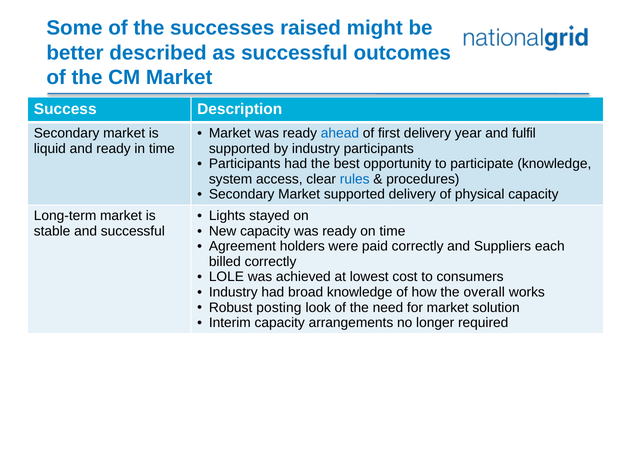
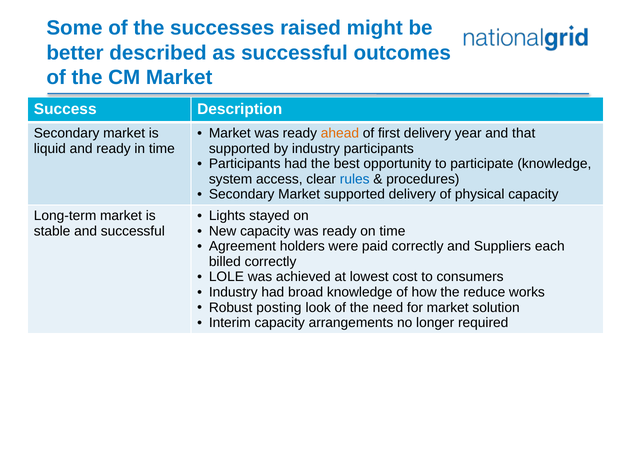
ahead colour: blue -> orange (340, 133)
fulfil: fulfil -> that (524, 133)
overall: overall -> reduce (484, 292)
